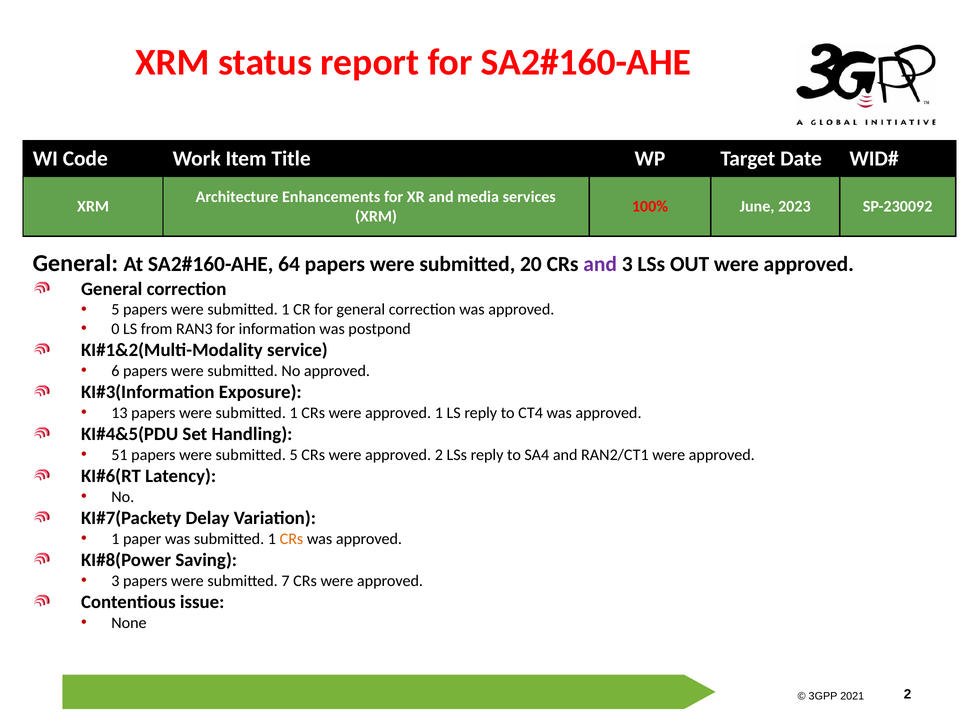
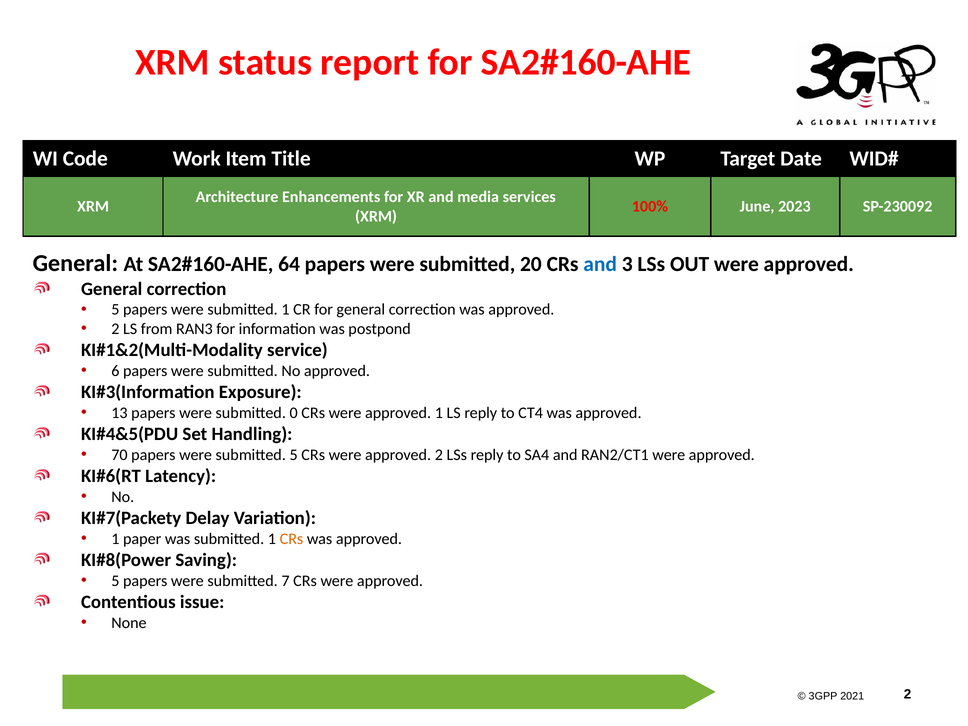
and colour: purple -> blue (600, 264)
0: 0 -> 2 (115, 329)
1: 1 -> 0 (294, 413)
51: 51 -> 70 (119, 455)
3: 3 -> 5 (115, 581)
